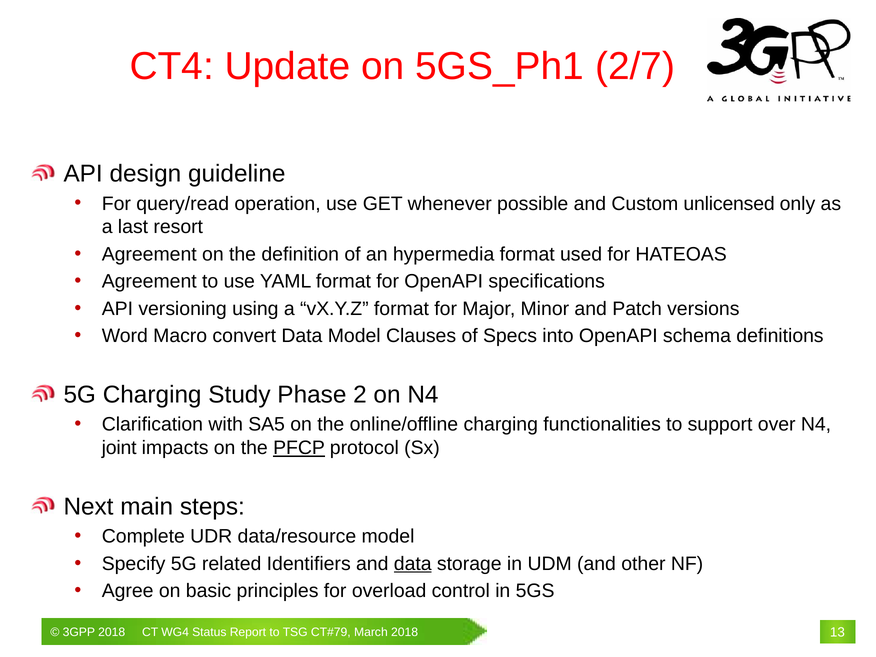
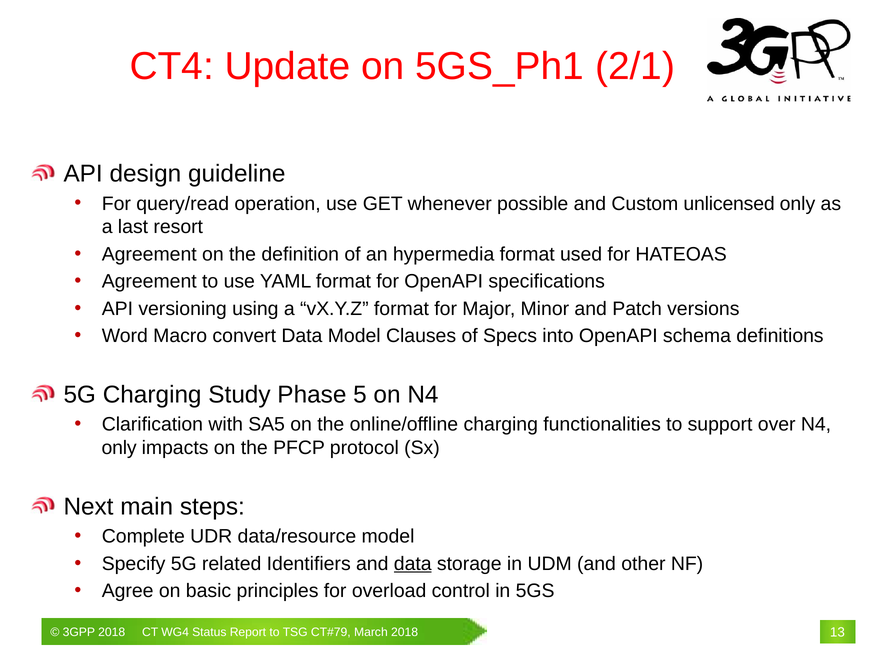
2/7: 2/7 -> 2/1 (635, 66)
2: 2 -> 5 (360, 395)
joint: joint -> only (119, 448)
PFCP underline: present -> none (299, 448)
